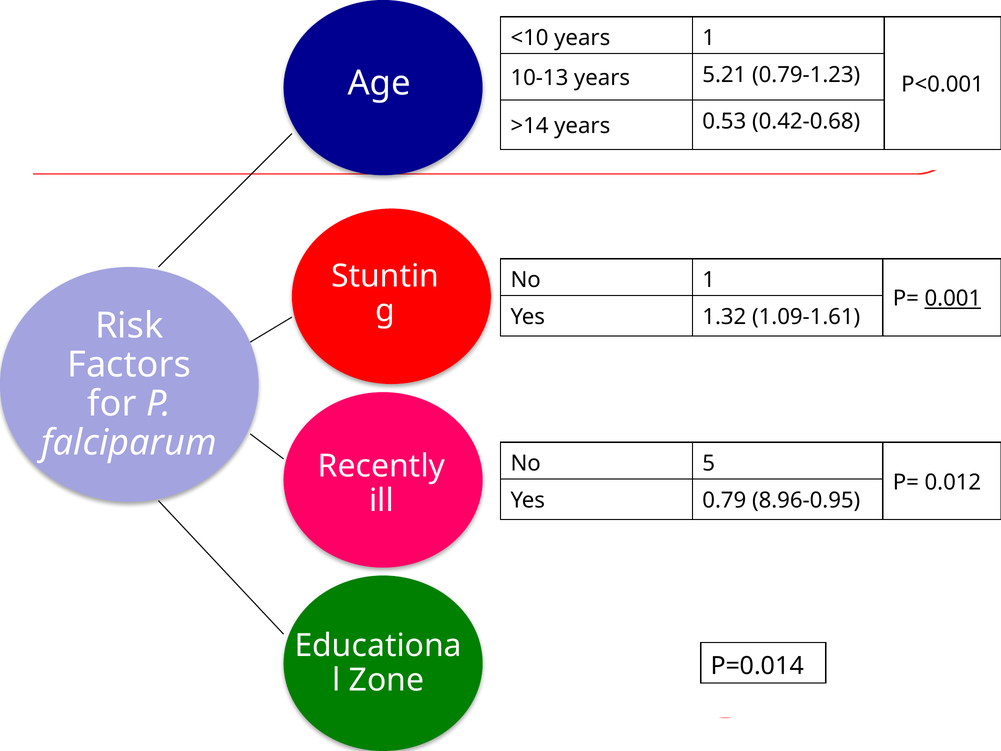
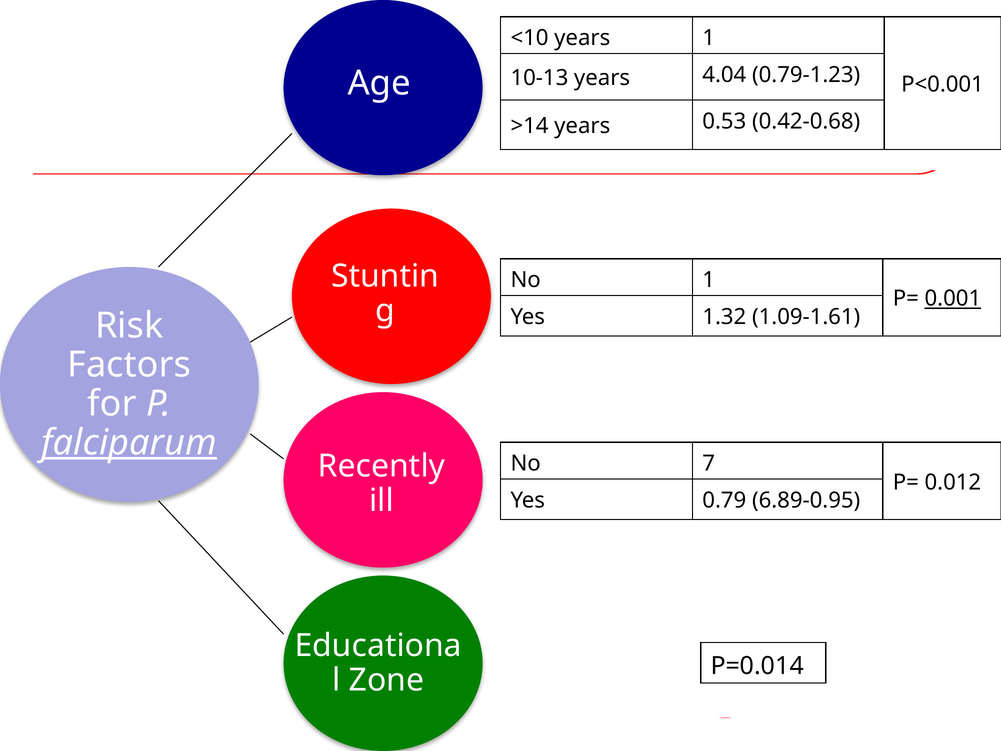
5.21: 5.21 -> 4.04 (724, 75)
falciparum underline: none -> present (129, 443)
5: 5 -> 7 (709, 463)
8.96-0.95: 8.96-0.95 -> 6.89-0.95 (806, 500)
